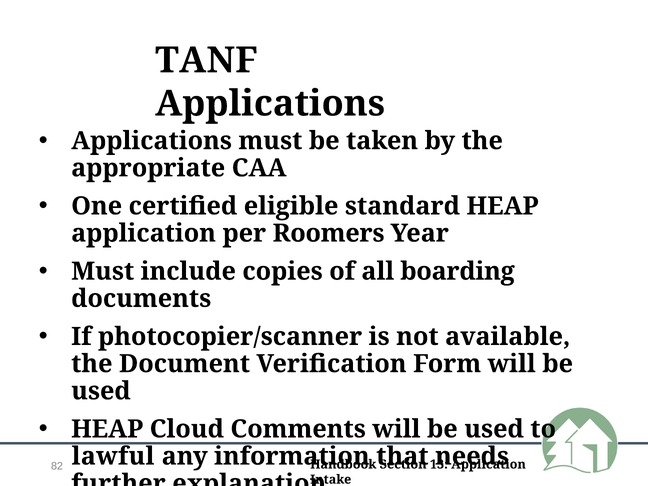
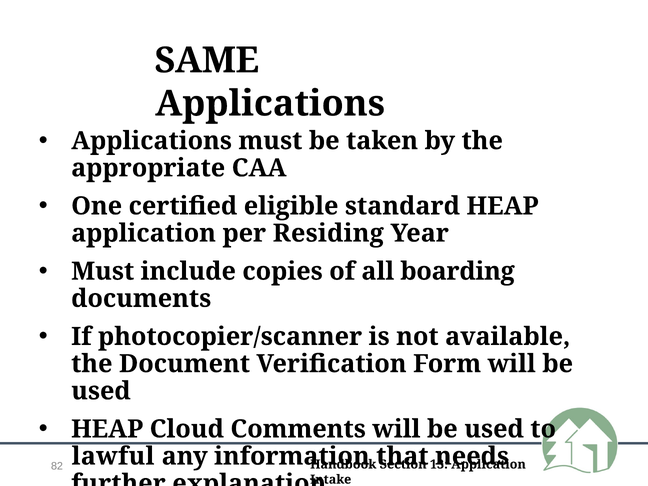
TANF: TANF -> SAME (207, 60)
Roomers: Roomers -> Residing (328, 233)
